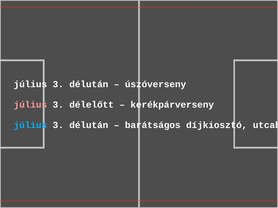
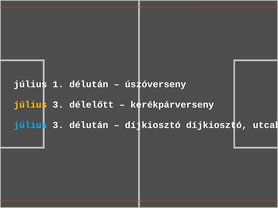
3: 3 -> 1 (58, 85)
július colour: pink -> yellow (30, 105)
barátságos: barátságos -> díjkiosztó (153, 125)
